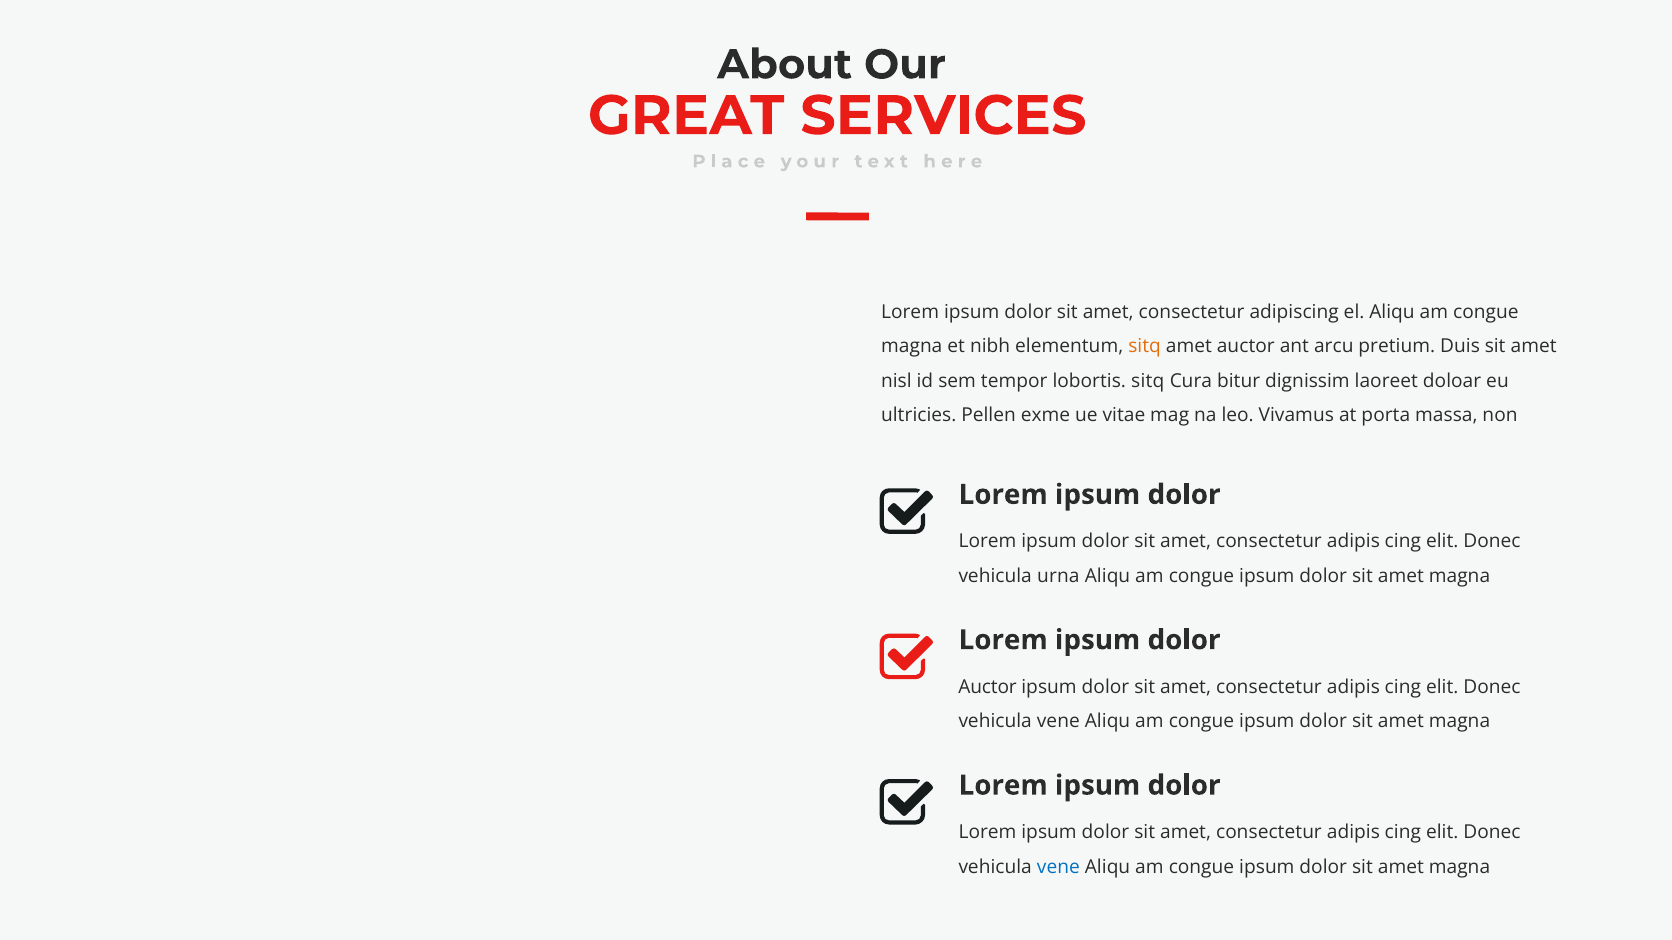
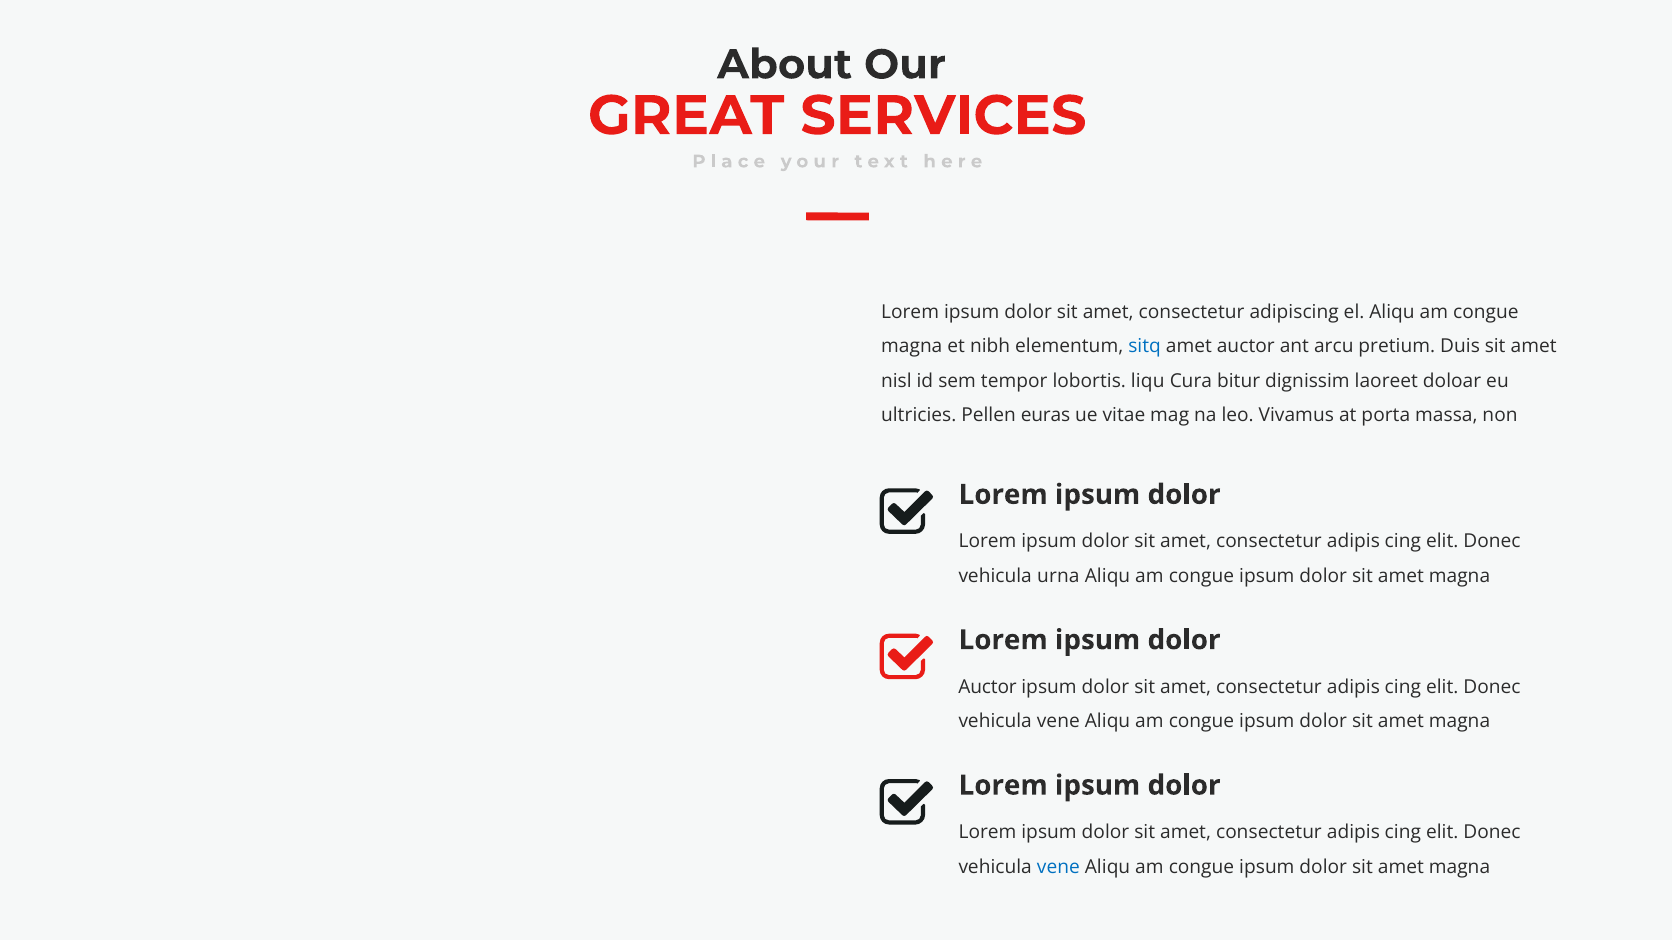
sitq colour: orange -> blue (1145, 347)
lobortis sitq: sitq -> liqu (1148, 381)
exme: exme -> euras (1046, 416)
